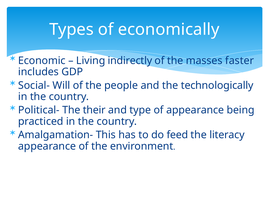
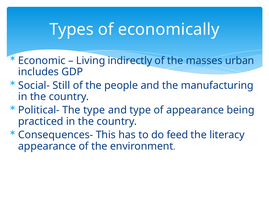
faster: faster -> urban (240, 61)
Will: Will -> Still (61, 85)
technologically: technologically -> manufacturing (217, 85)
The their: their -> type (94, 110)
Amalgamation-: Amalgamation- -> Consequences- (56, 135)
